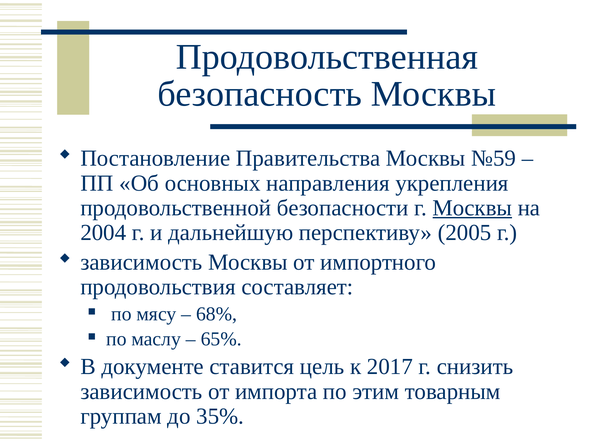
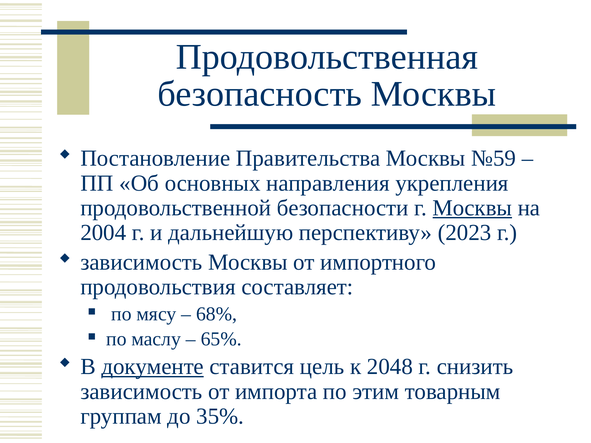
2005: 2005 -> 2023 (465, 233)
документе underline: none -> present (153, 367)
2017: 2017 -> 2048 (390, 367)
